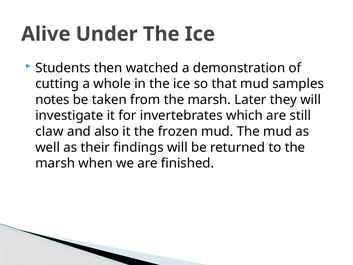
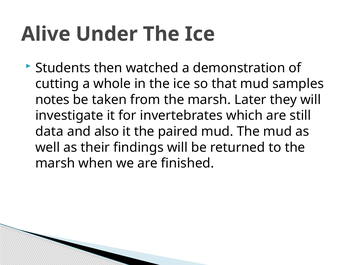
claw: claw -> data (49, 131)
frozen: frozen -> paired (178, 131)
